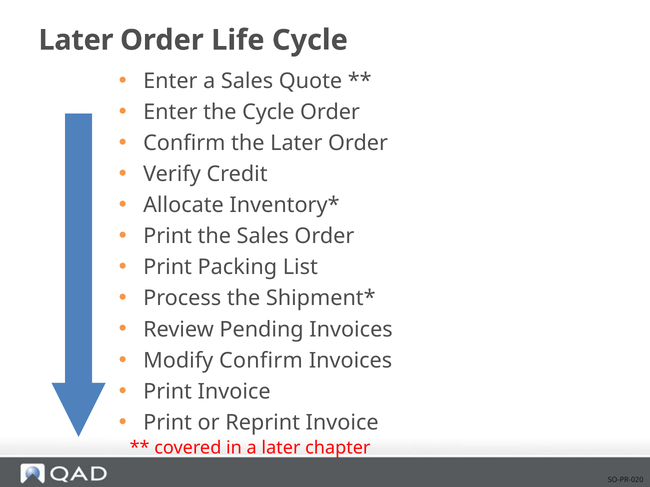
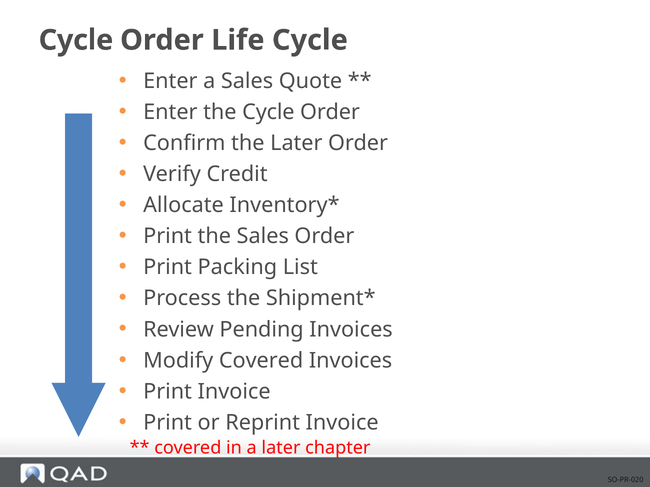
Later: Later -> Cycle (76, 40)
Modify Confirm: Confirm -> Covered (261, 361)
